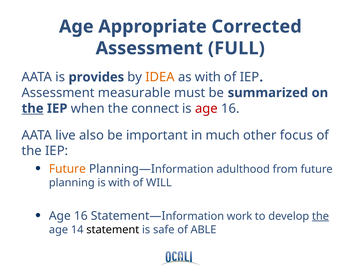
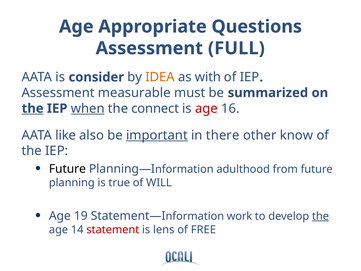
Corrected: Corrected -> Questions (257, 27)
provides: provides -> consider (96, 77)
when underline: none -> present (88, 108)
live: live -> like (66, 135)
important underline: none -> present (157, 135)
much: much -> there (223, 135)
focus: focus -> know (296, 135)
Future colour: orange -> black (67, 169)
is with: with -> true (119, 182)
16: 16 -> 19 (81, 216)
statement colour: black -> red (113, 229)
safe: safe -> lens (164, 229)
ABLE: ABLE -> FREE (203, 229)
